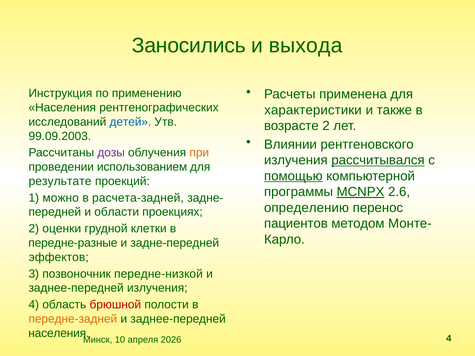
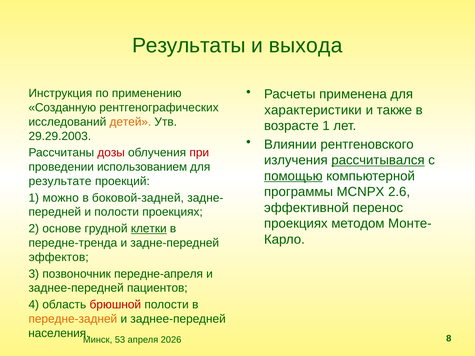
Заносились: Заносились -> Результаты (189, 45)
Населения: Населения -> Созданную (62, 108)
детей colour: blue -> orange (130, 122)
возрасте 2: 2 -> 1 (326, 126)
99.09.2003: 99.09.2003 -> 29.29.2003 (60, 136)
дозы colour: purple -> red (111, 153)
при colour: orange -> red (199, 153)
MCNPX underline: present -> none (361, 192)
расчета-задней: расчета-задней -> боковой-задней (138, 198)
определению: определению -> эффективной (306, 208)
и области: области -> полости (117, 212)
пациентов: пациентов -> проекциях (296, 224)
оценки: оценки -> основе (62, 229)
клетки underline: none -> present (149, 229)
передне-разные: передне-разные -> передне-тренда (73, 243)
передне-низкой: передне-низкой -> передне-апреля (159, 274)
заднее-передней излучения: излучения -> пациентов (157, 288)
10: 10 -> 53 (120, 340)
2026 4: 4 -> 8 (449, 339)
